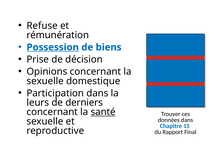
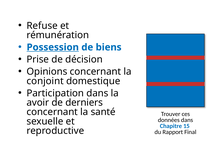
sexuelle: sexuelle -> conjoint (45, 81)
leurs: leurs -> avoir (38, 103)
santé underline: present -> none (103, 112)
